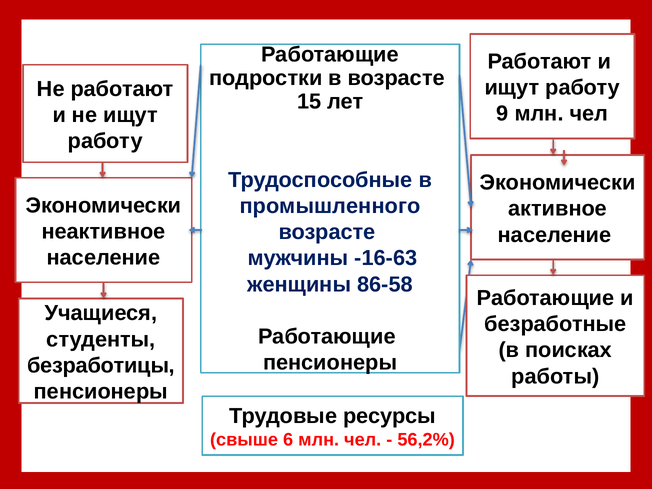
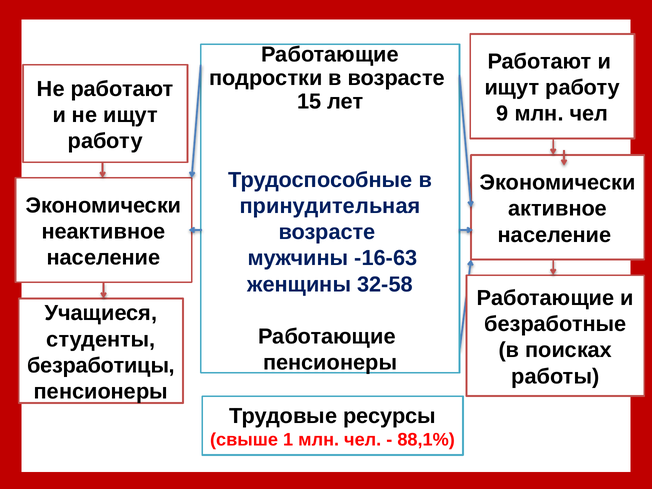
промышленного: промышленного -> принудительная (330, 206)
86-58: 86-58 -> 32-58 (385, 284)
6: 6 -> 1 (288, 440)
56,2%: 56,2% -> 88,1% (426, 440)
